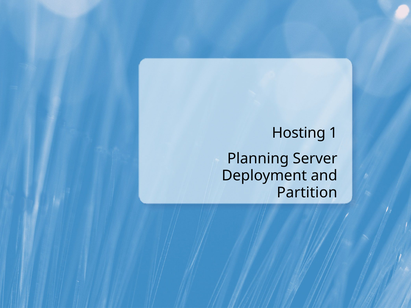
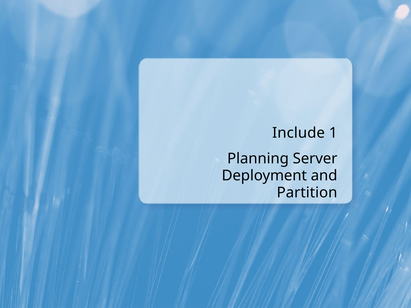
Hosting: Hosting -> Include (299, 133)
